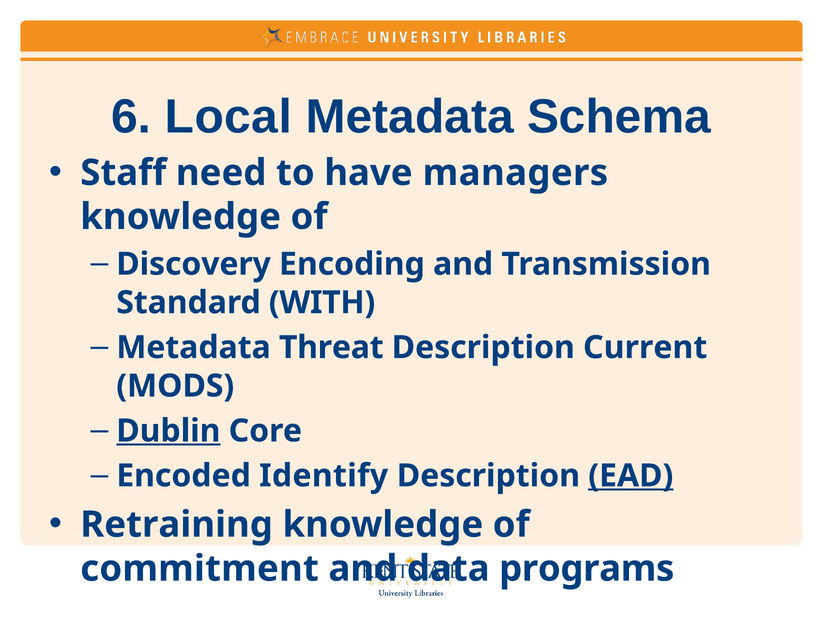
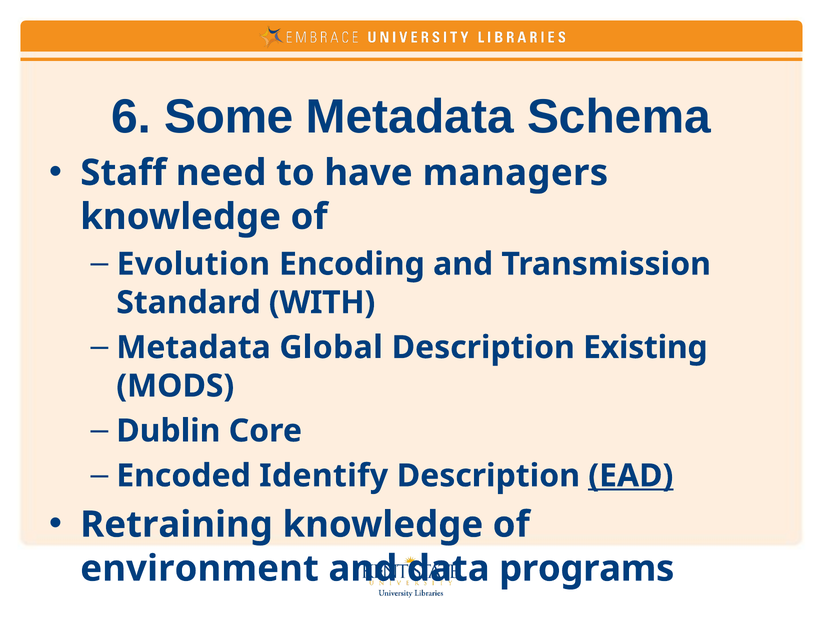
Local: Local -> Some (229, 117)
Discovery: Discovery -> Evolution (193, 264)
Threat: Threat -> Global (331, 347)
Current: Current -> Existing (645, 347)
Dublin underline: present -> none (168, 430)
commitment: commitment -> environment (200, 568)
